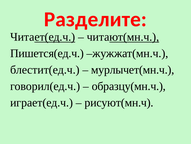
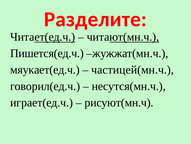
блестит(ед.ч: блестит(ед.ч -> мяукает(ед.ч (45, 69)
мурлычет(мн.ч: мурлычет(мн.ч -> частицей(мн.ч (133, 69)
образцу(мн.ч: образцу(мн.ч -> несутся(мн.ч (129, 86)
